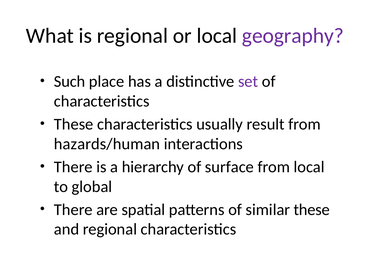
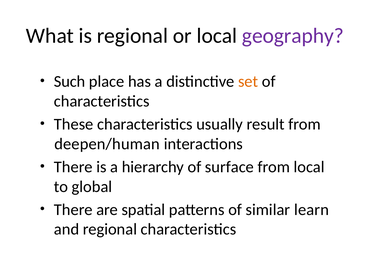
set colour: purple -> orange (248, 82)
hazards/human: hazards/human -> deepen/human (107, 144)
similar these: these -> learn (312, 210)
